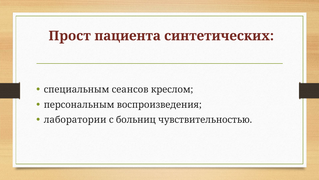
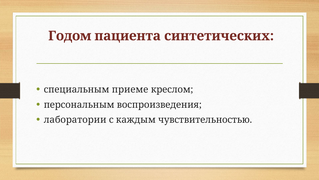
Прост: Прост -> Годом (70, 36)
сеансов: сеансов -> приеме (130, 89)
больниц: больниц -> каждым (136, 119)
